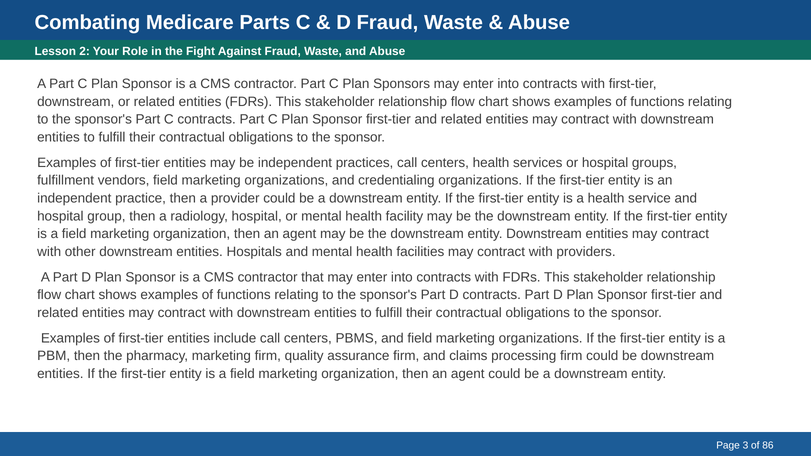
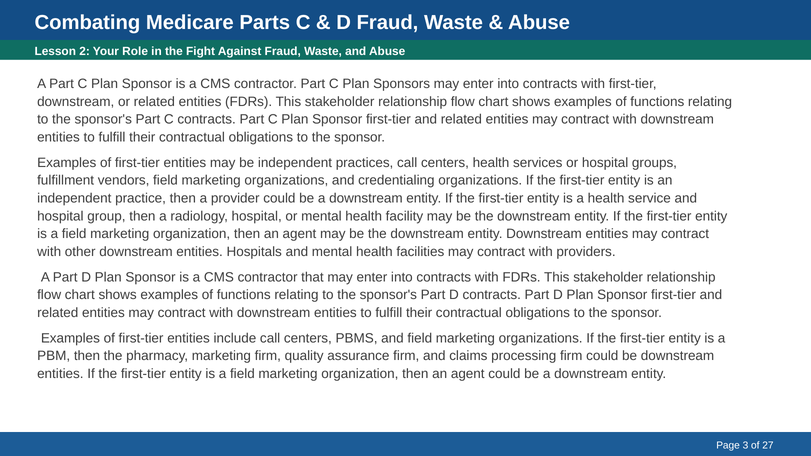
86: 86 -> 27 (768, 445)
